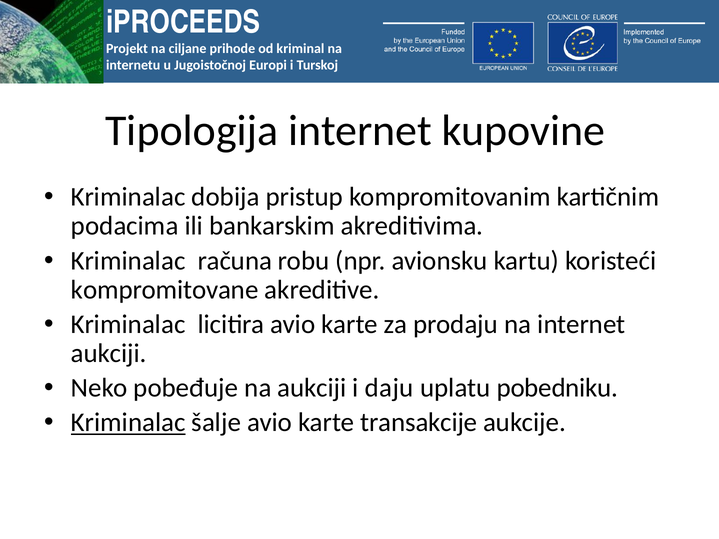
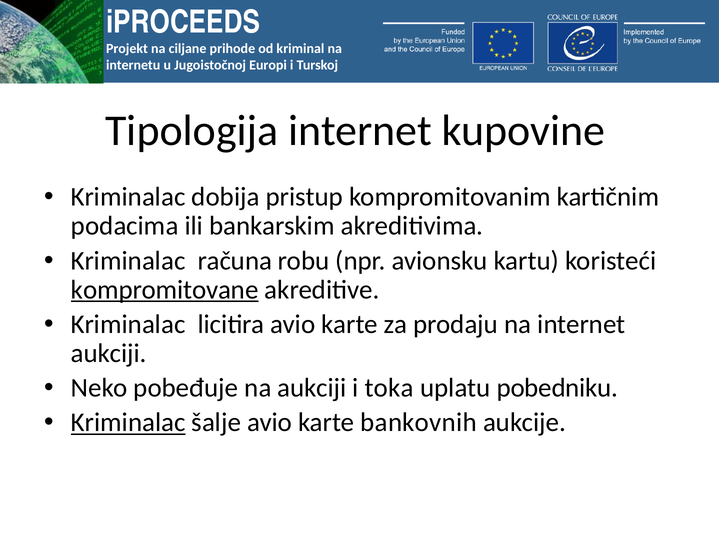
kompromitovane underline: none -> present (165, 290)
daju: daju -> toka (389, 388)
transakcije: transakcije -> bankovnih (419, 423)
